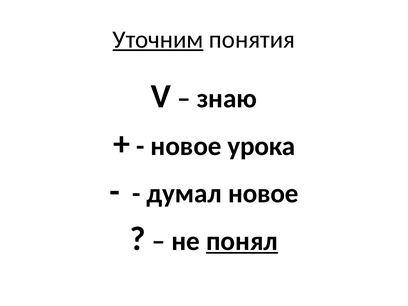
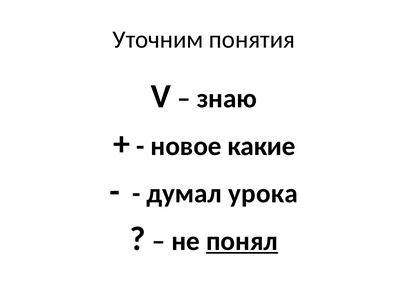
Уточним underline: present -> none (158, 39)
урока: урока -> какие (261, 146)
думал новое: новое -> урока (263, 194)
